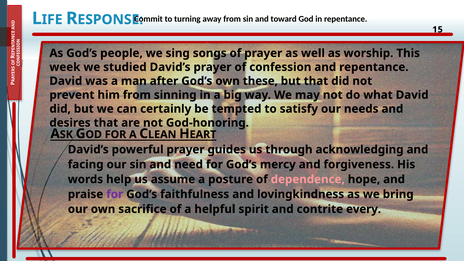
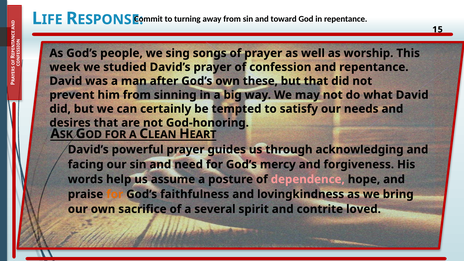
for colour: purple -> orange (115, 194)
helpful: helpful -> several (215, 209)
every: every -> loved (363, 209)
